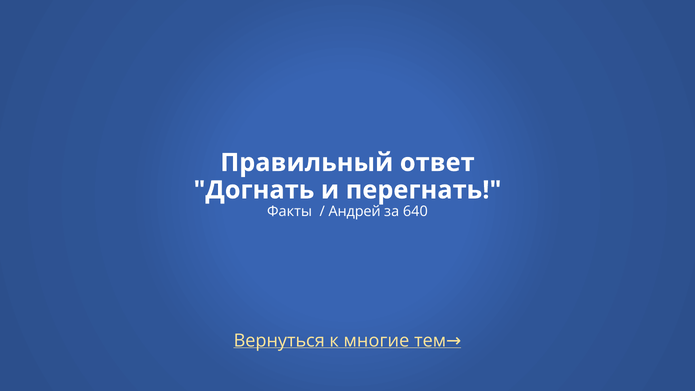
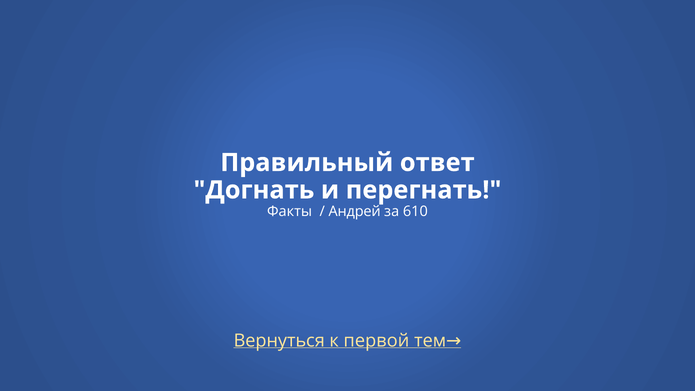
640: 640 -> 610 (415, 212)
многие: многие -> первой (376, 341)
